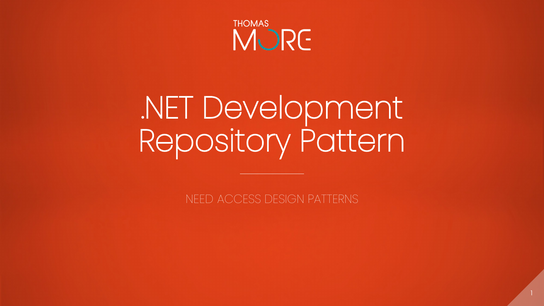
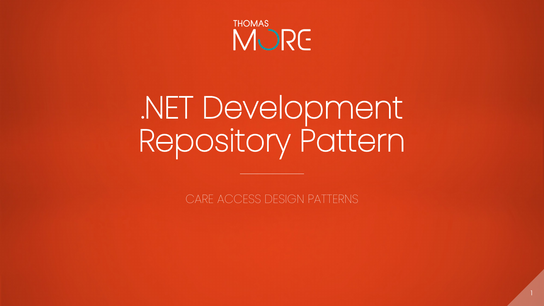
NEED: NEED -> CARE (200, 199)
